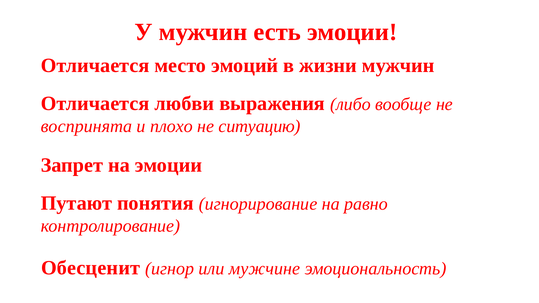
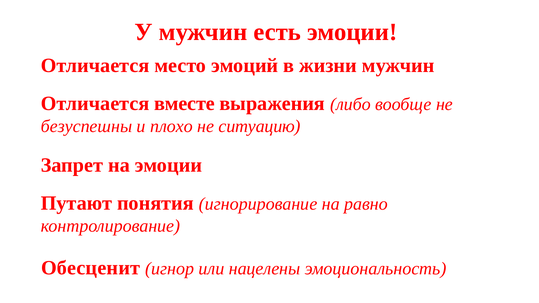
любви: любви -> вместе (184, 103)
воспринята: воспринята -> безуспешны (87, 126)
мужчине: мужчине -> нацелены (265, 269)
